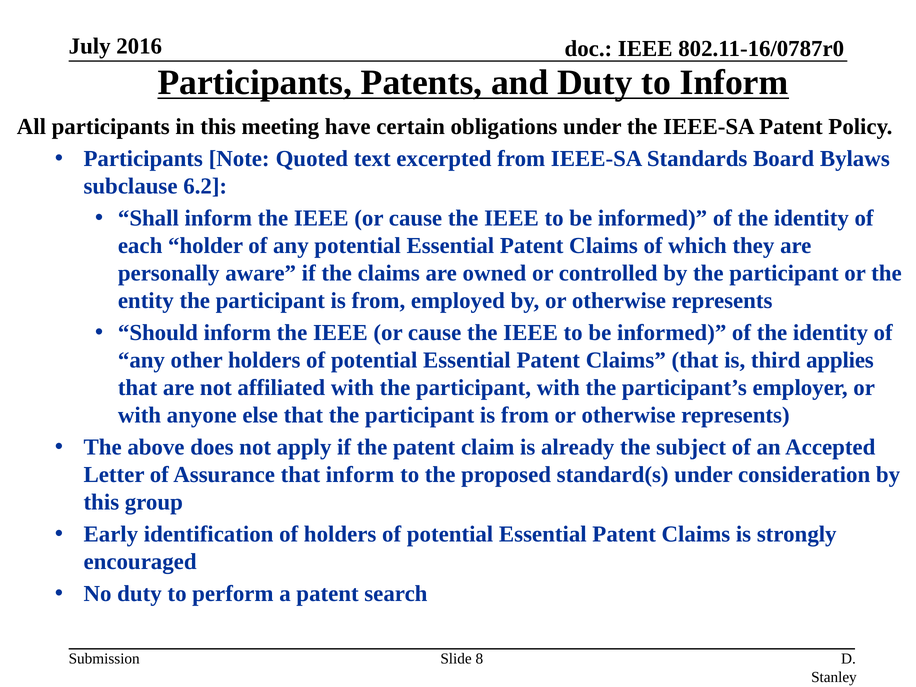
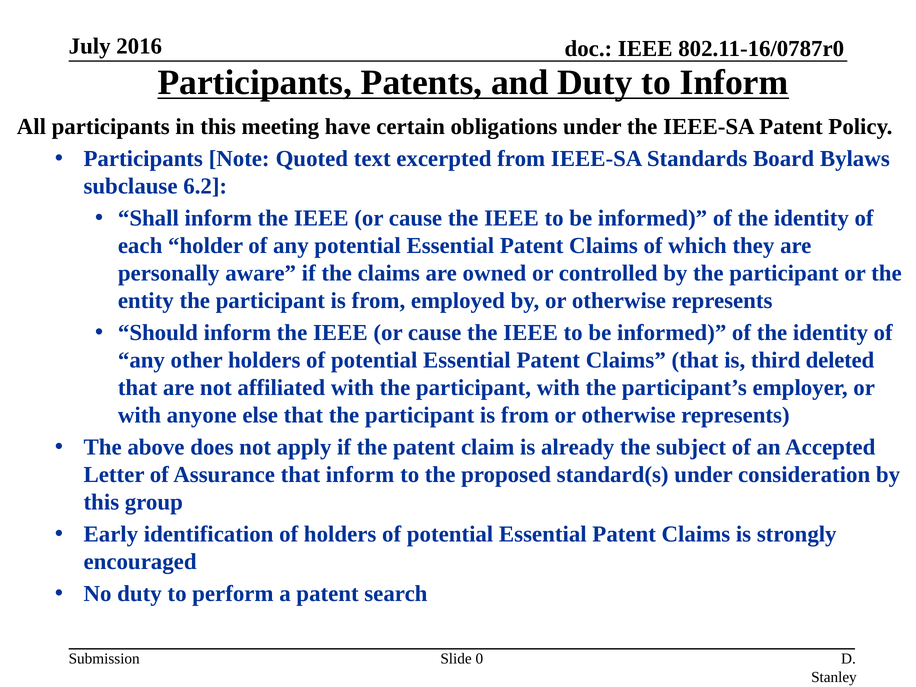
applies: applies -> deleted (840, 360)
8: 8 -> 0 (479, 659)
